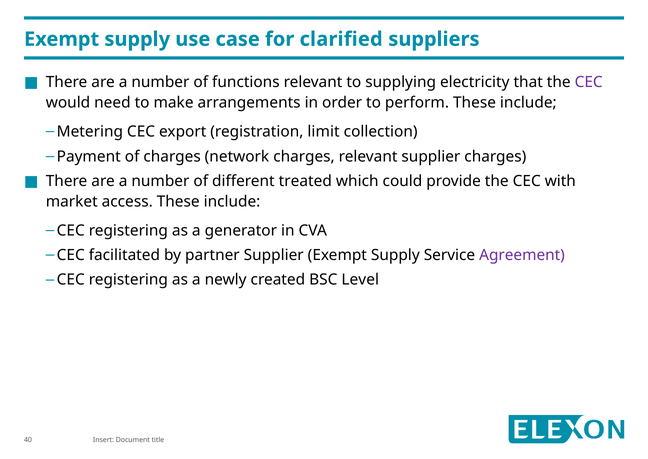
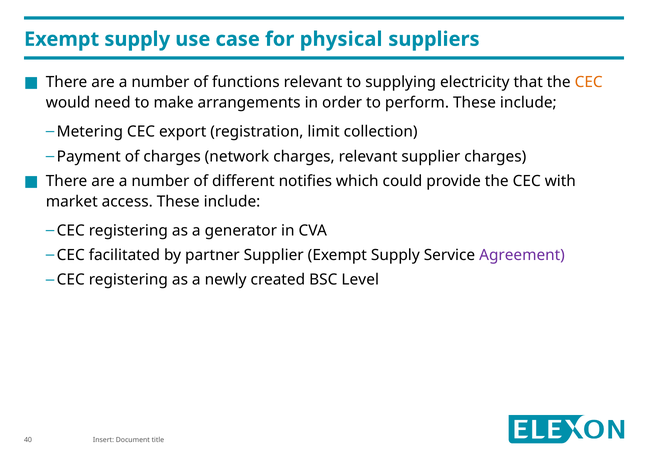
clarified: clarified -> physical (341, 39)
CEC colour: purple -> orange (589, 82)
treated: treated -> notifies (305, 181)
